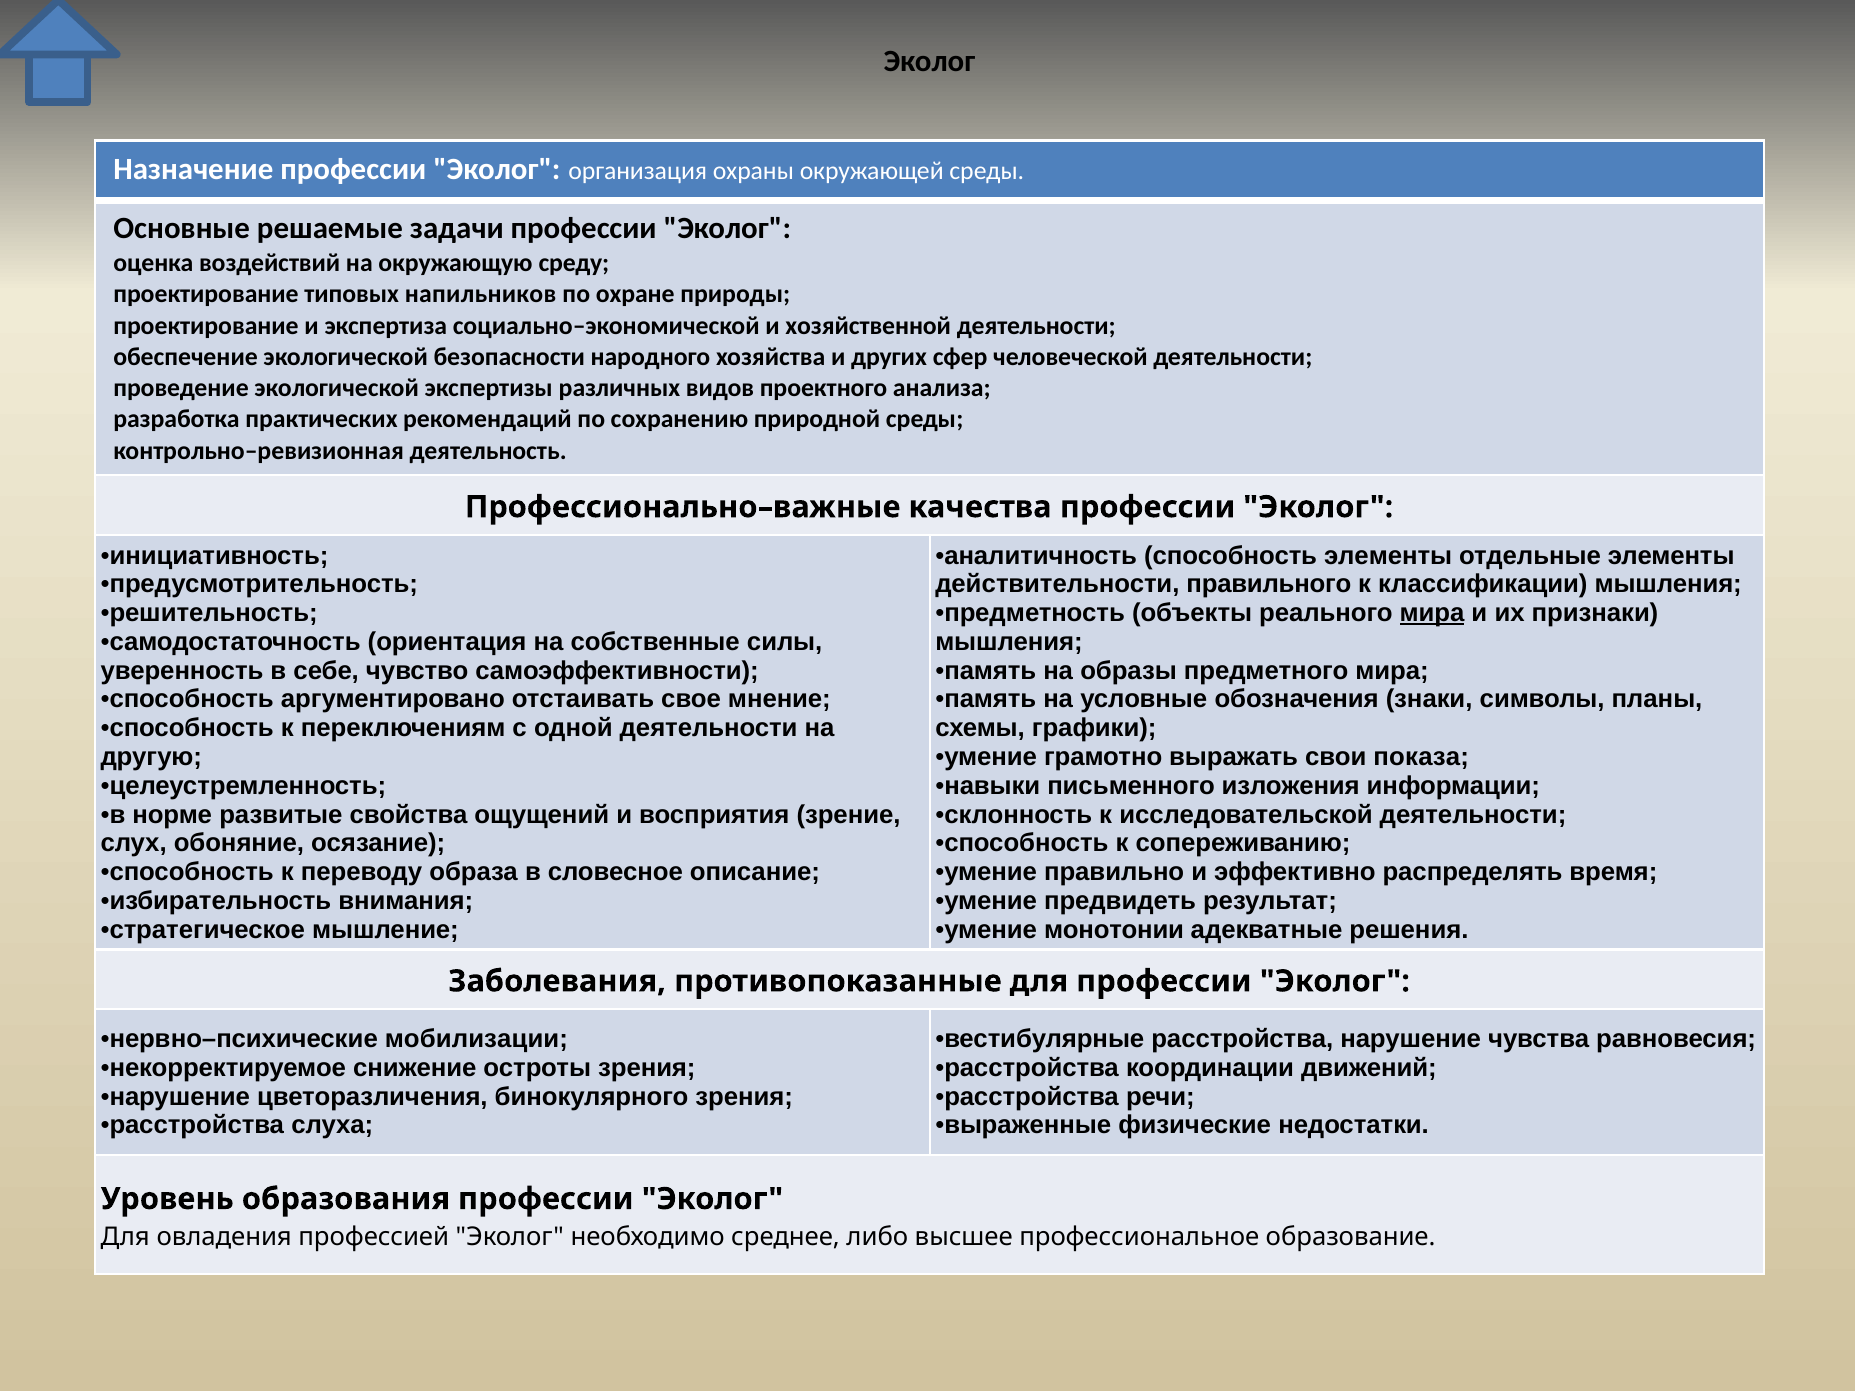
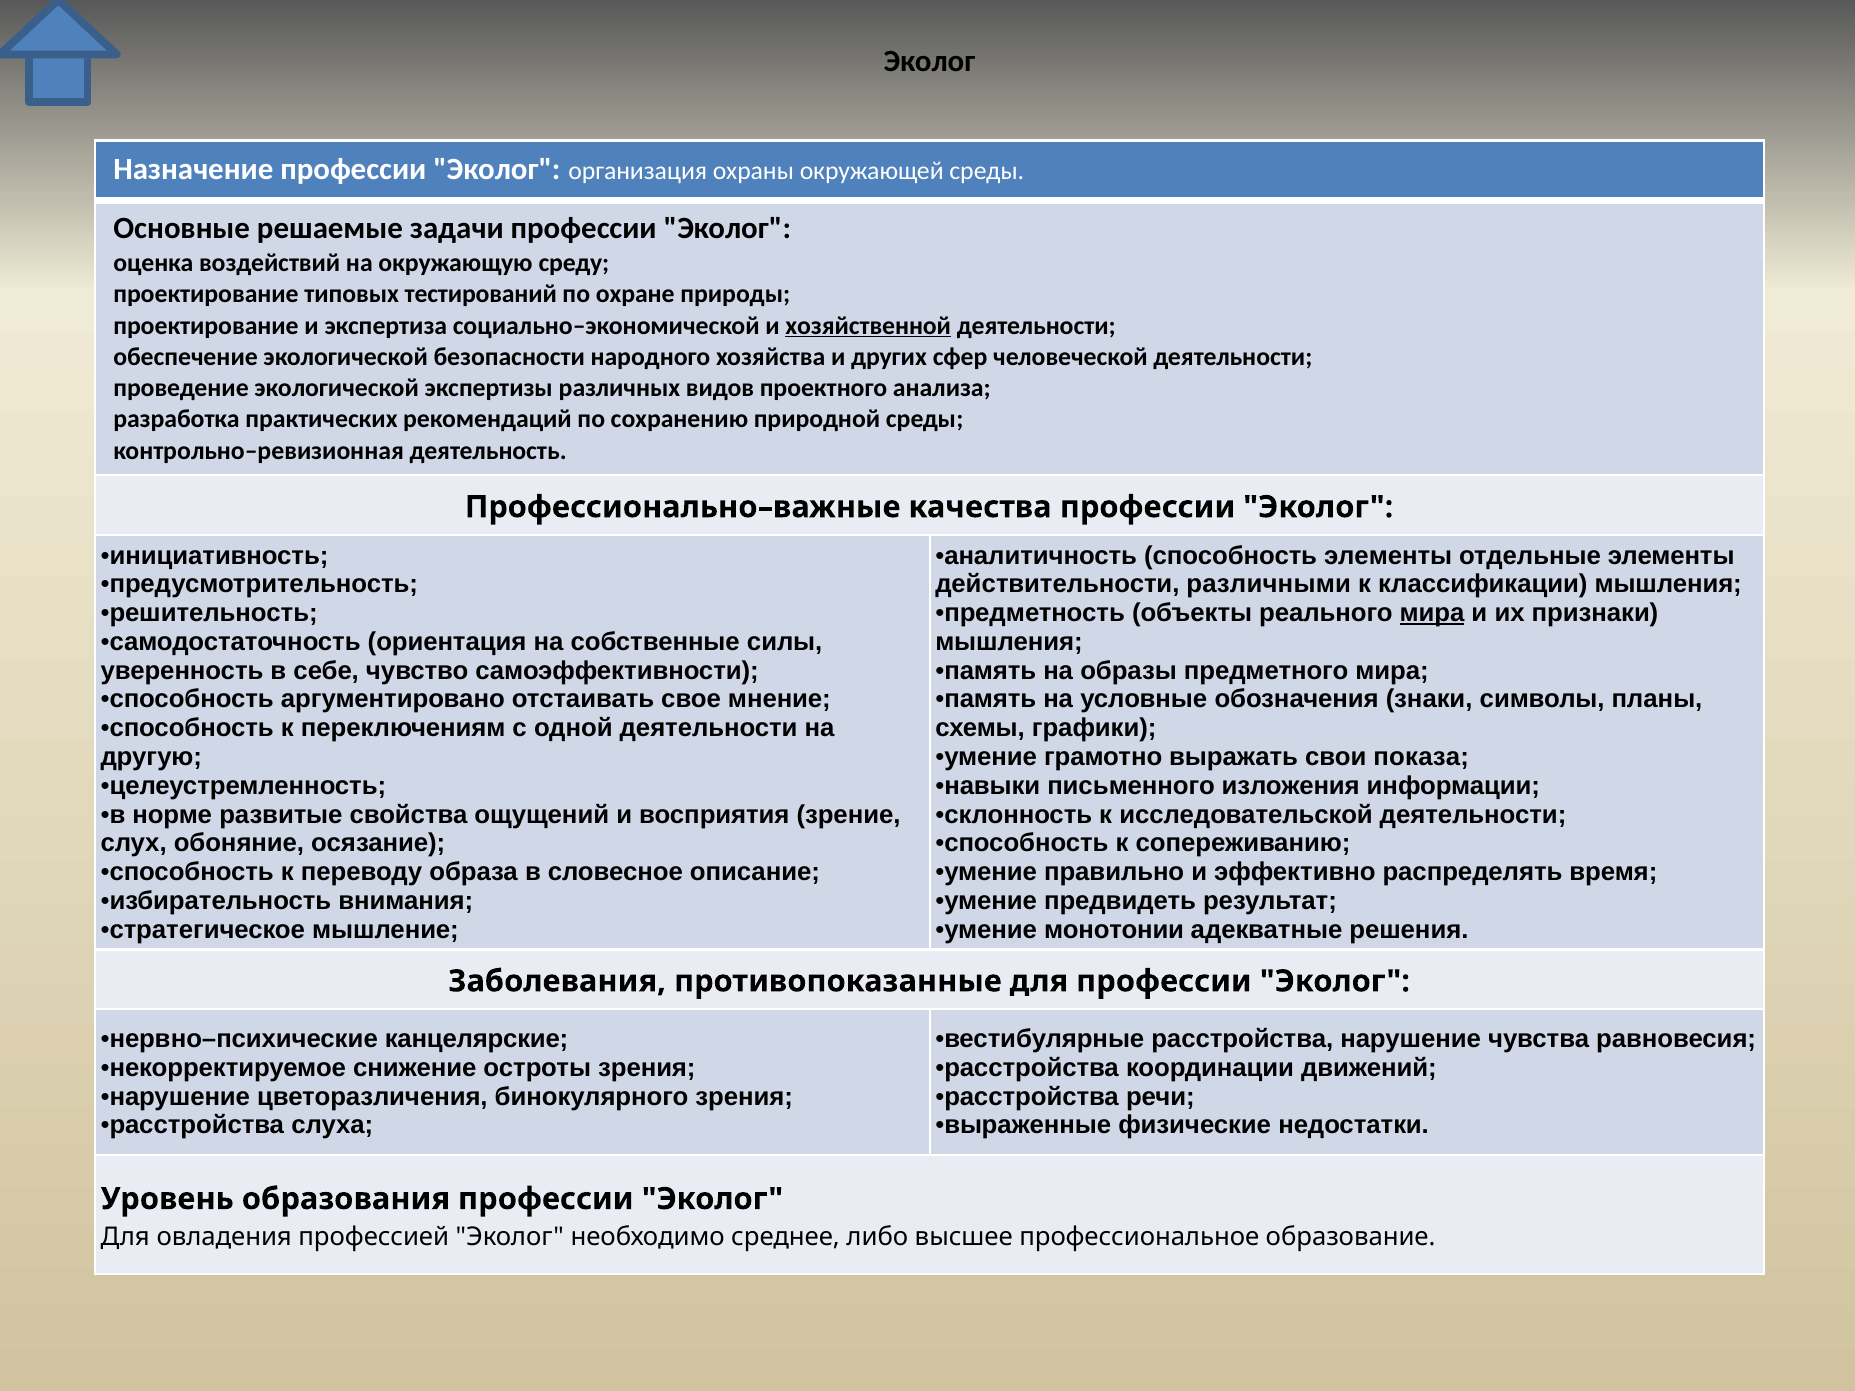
напильников: напильников -> тестирований (481, 294)
хозяйственной underline: none -> present (868, 326)
правильного: правильного -> различными (1269, 585)
мобилизации: мобилизации -> канцелярские (477, 1039)
